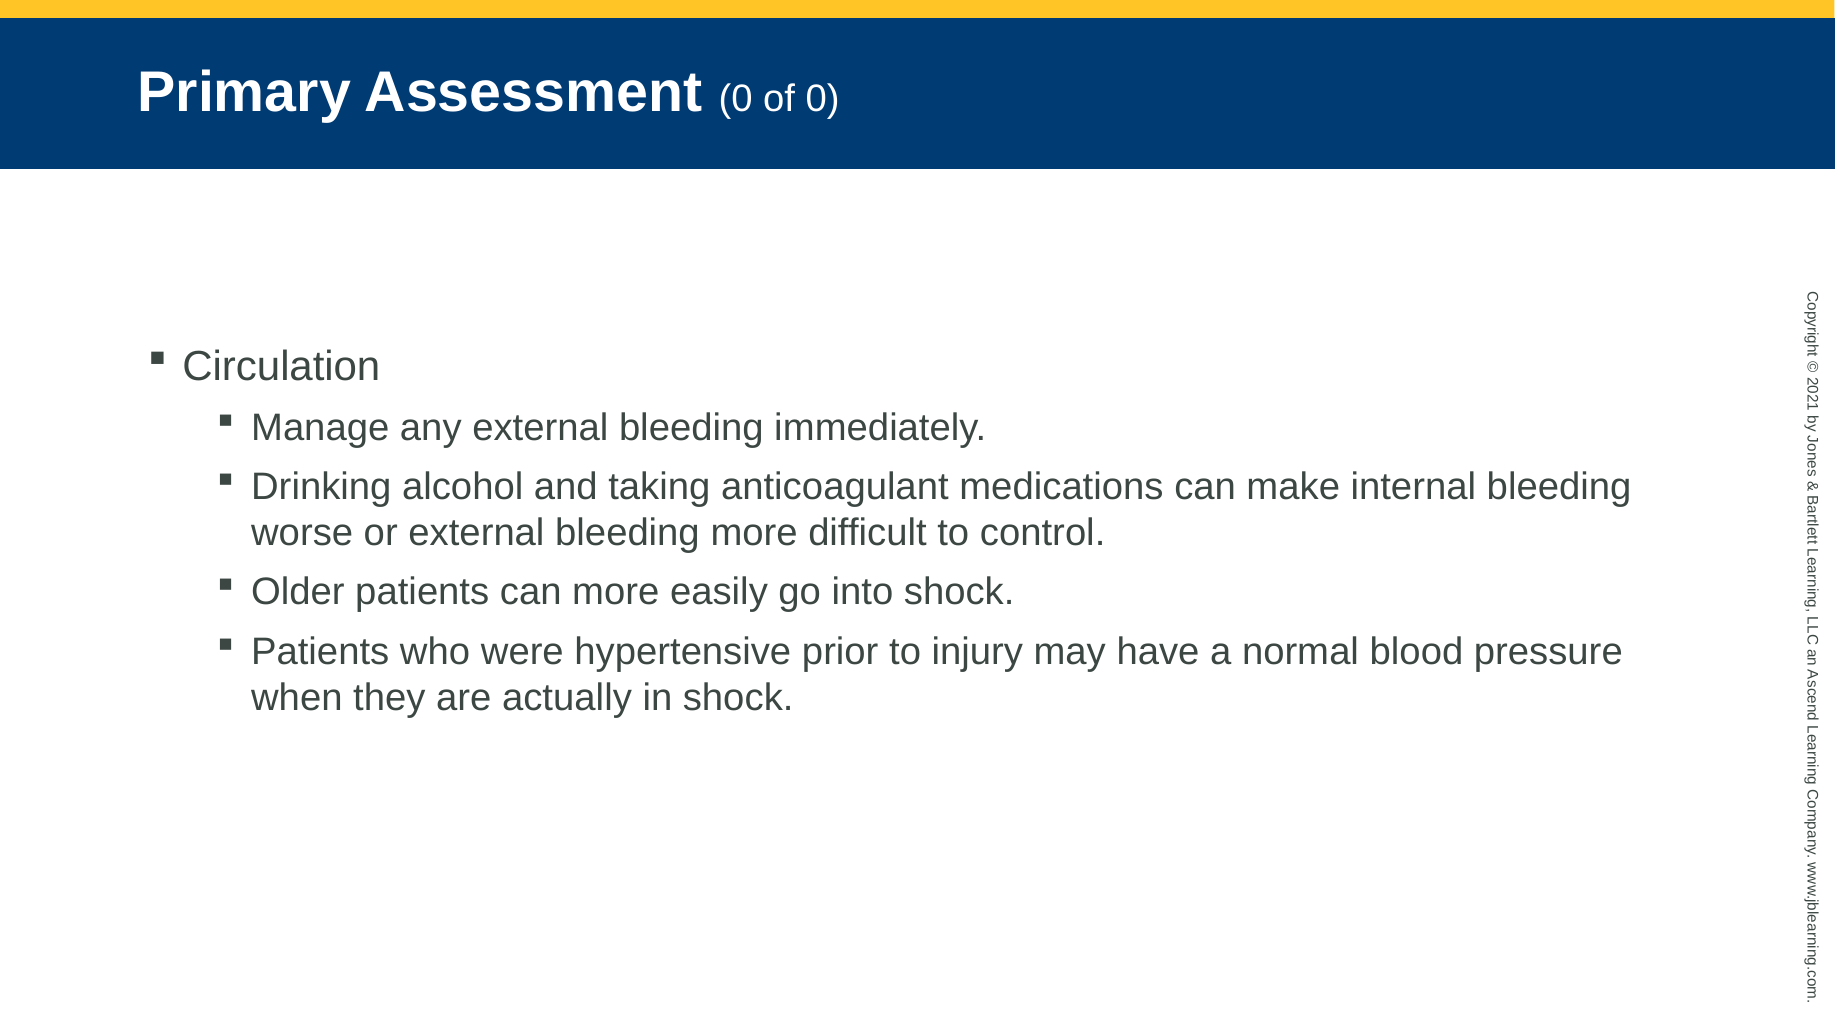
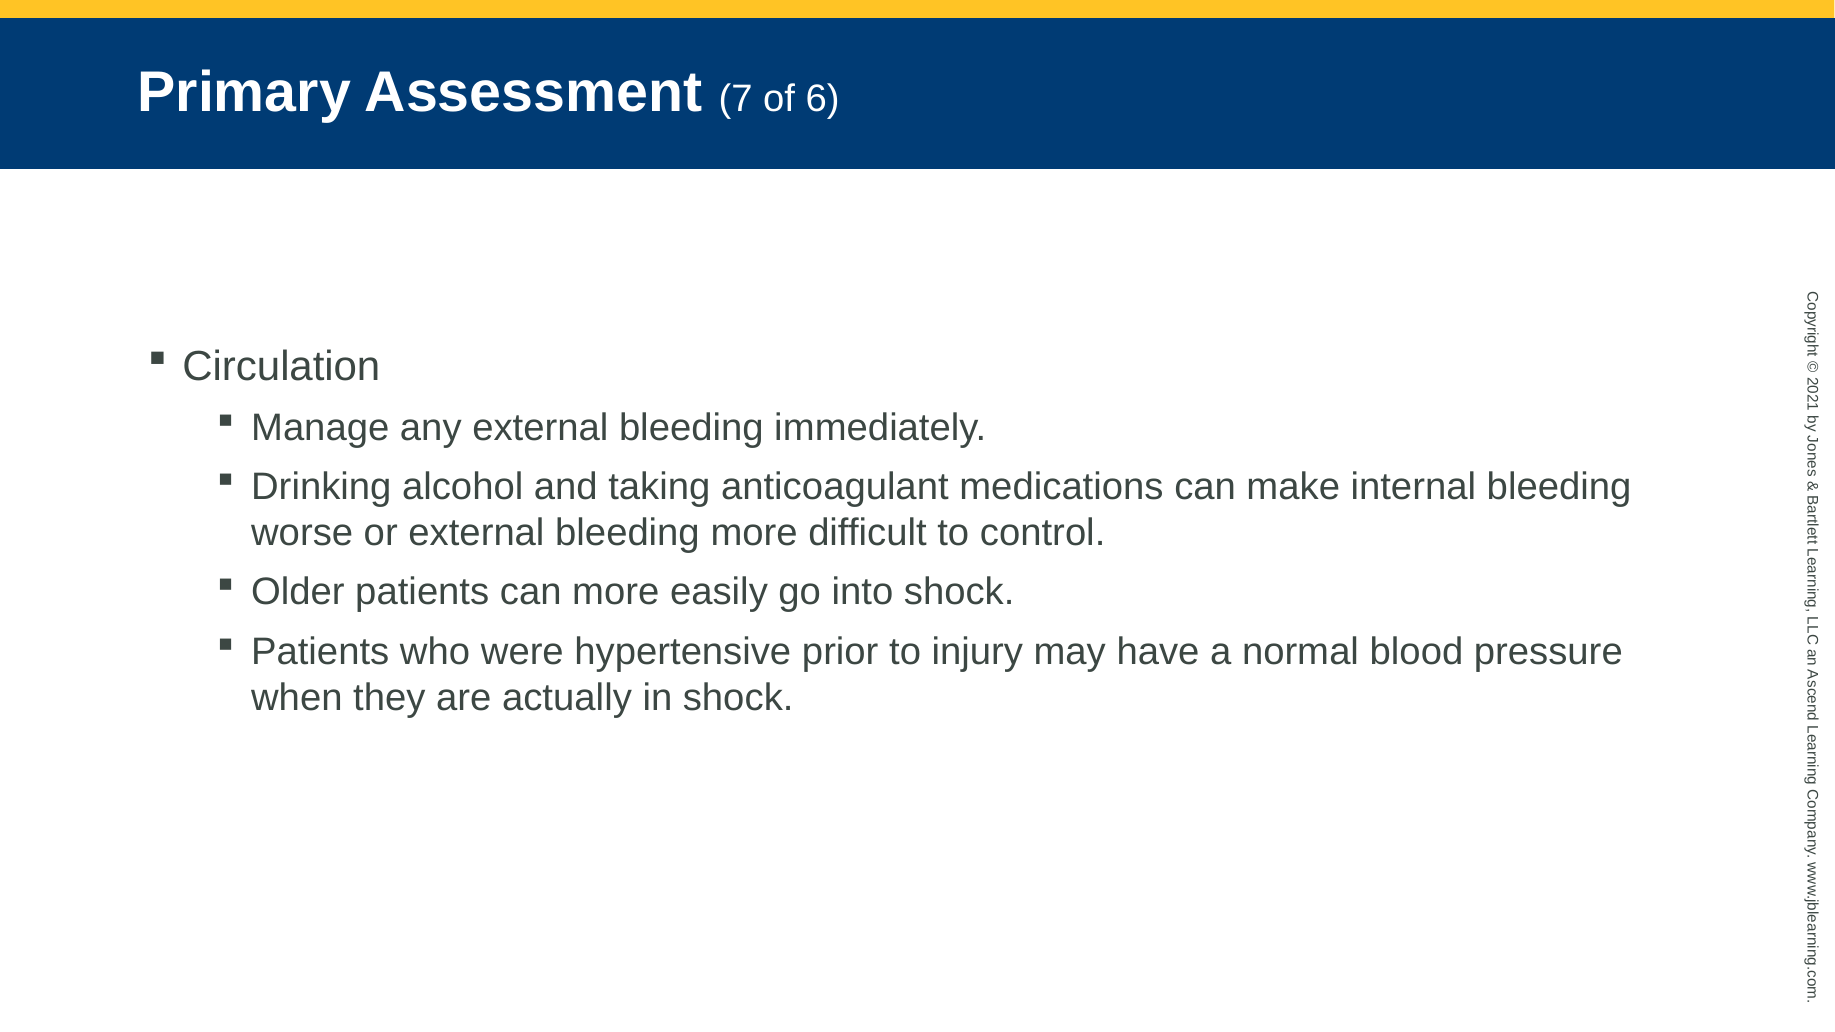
Assessment 0: 0 -> 7 (736, 99)
of 0: 0 -> 6 (823, 99)
